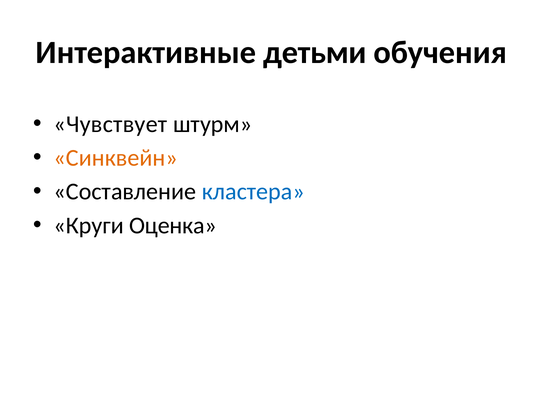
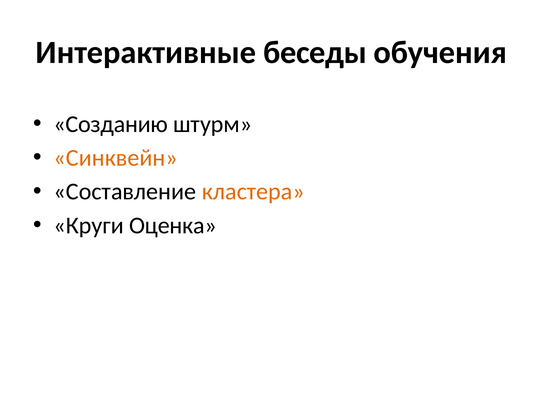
детьми: детьми -> беседы (315, 53)
Чувствует: Чувствует -> Созданию (111, 124)
кластера colour: blue -> orange (253, 192)
